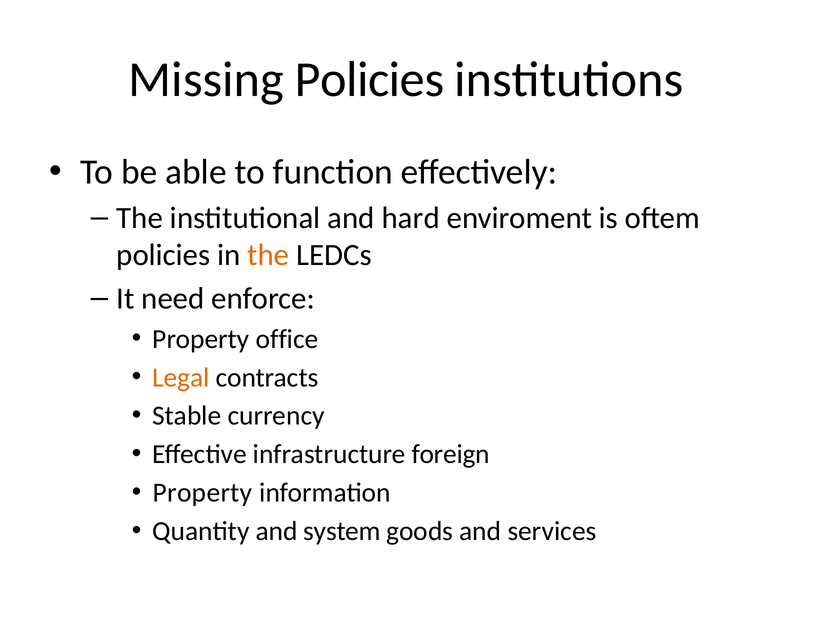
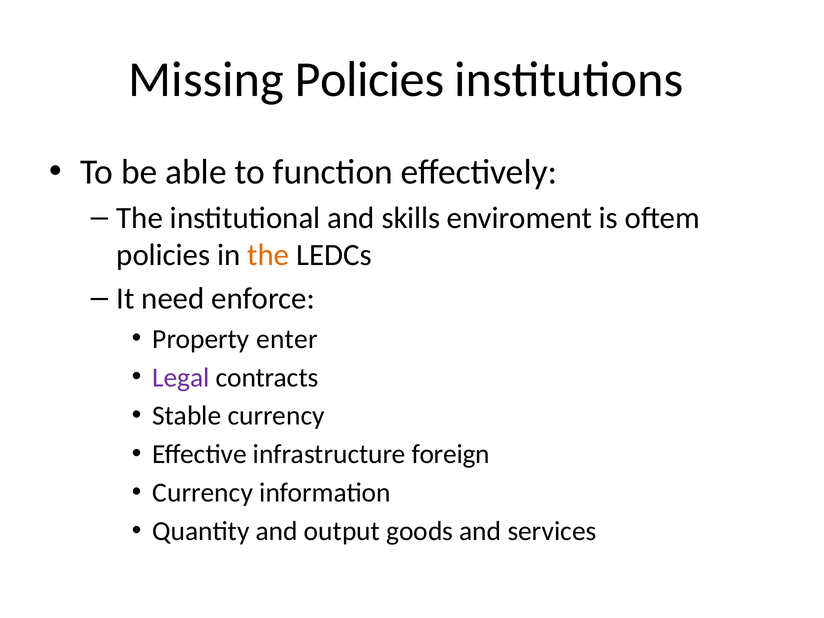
hard: hard -> skills (411, 218)
office: office -> enter (287, 339)
Legal colour: orange -> purple (181, 377)
Property: Property -> Currency (203, 493)
system: system -> output (342, 531)
